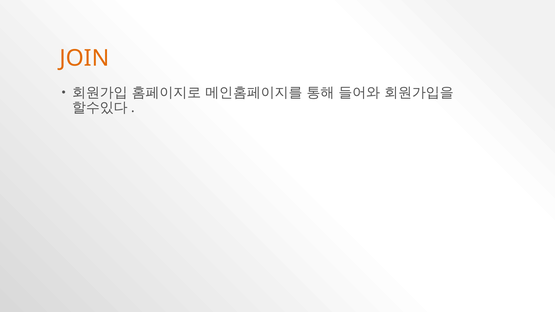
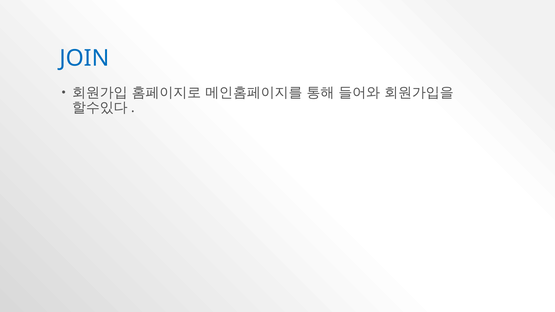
JOIN colour: orange -> blue (84, 58)
